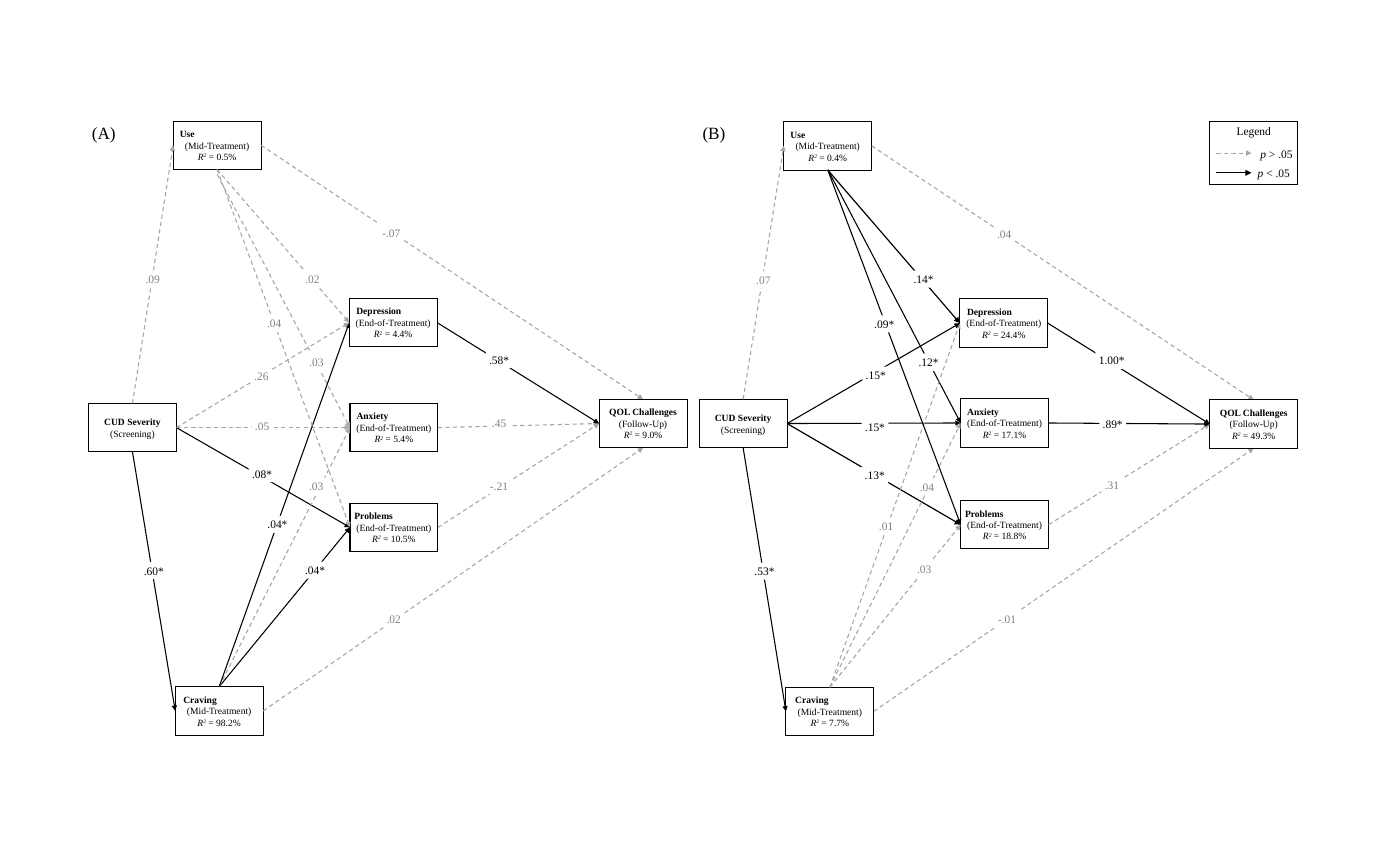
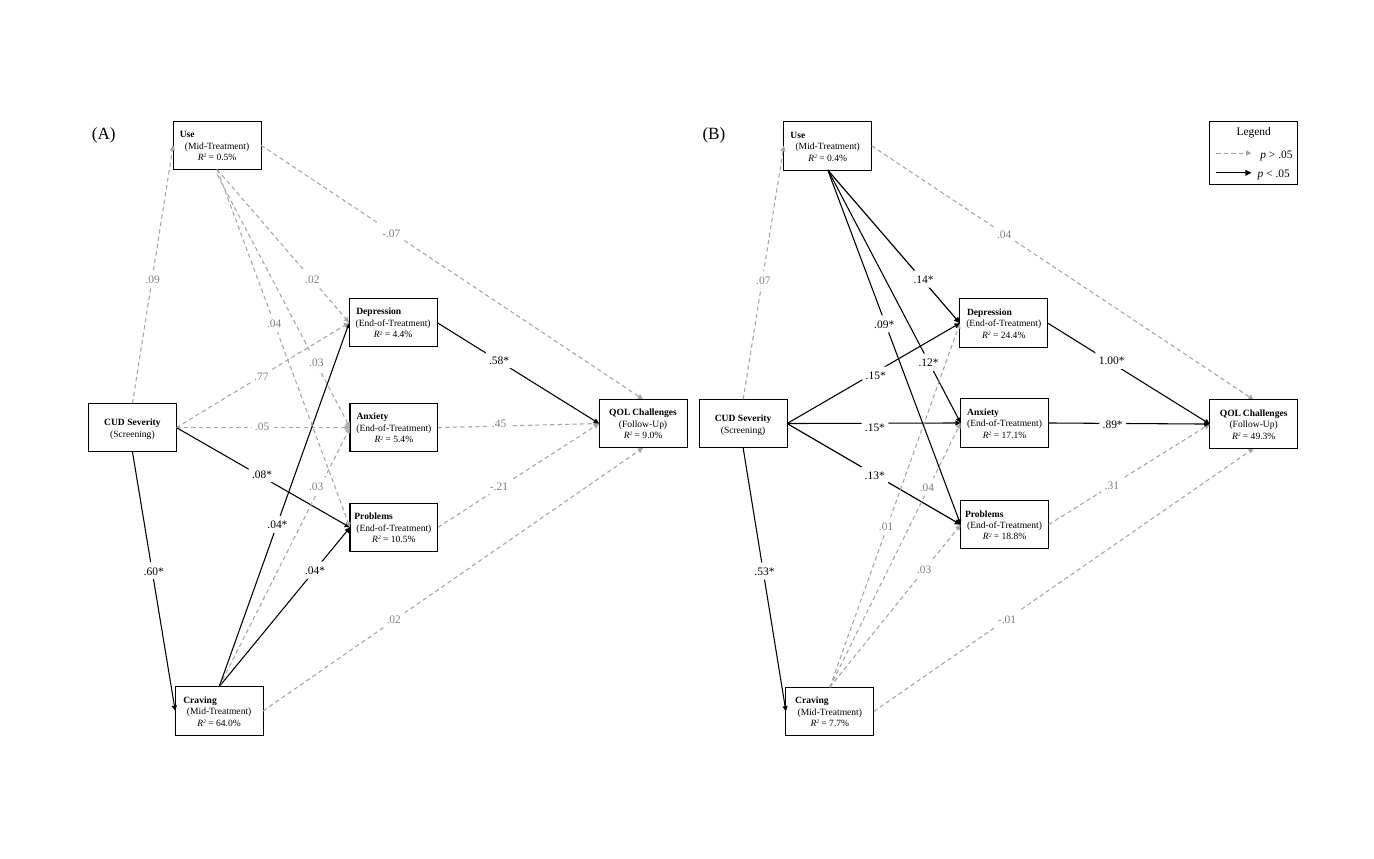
.26: .26 -> .77 (261, 376)
98.2%: 98.2% -> 64.0% (229, 723)
